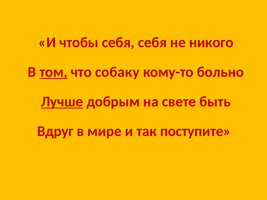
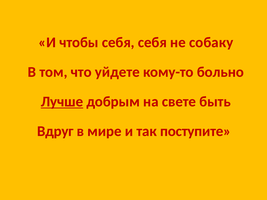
никого: никого -> собаку (211, 42)
том underline: present -> none (53, 72)
собаку: собаку -> уйдете (117, 72)
